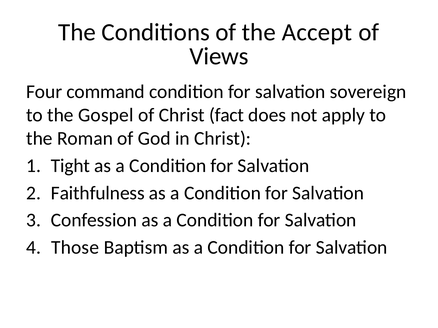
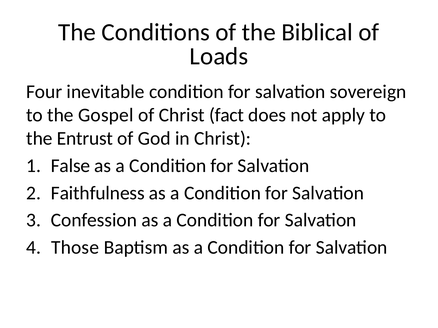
Accept: Accept -> Biblical (317, 32)
Views: Views -> Loads (219, 56)
command: command -> inevitable (106, 92)
Roman: Roman -> Entrust (85, 139)
Tight: Tight -> False (70, 166)
